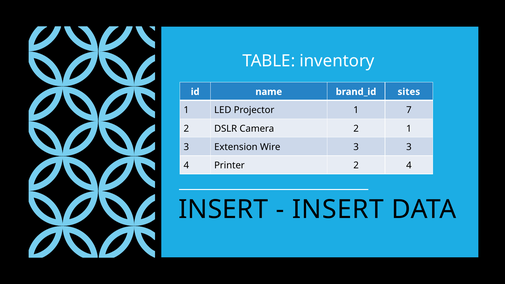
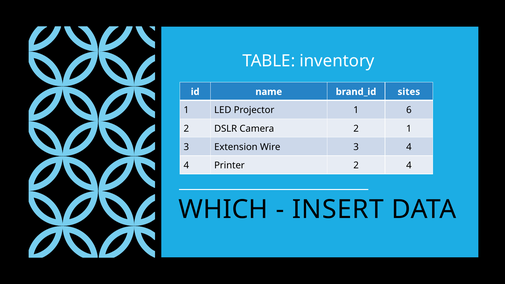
7: 7 -> 6 (409, 110)
3 3: 3 -> 4 (409, 147)
INSERT: INSERT -> WHICH (223, 210)
